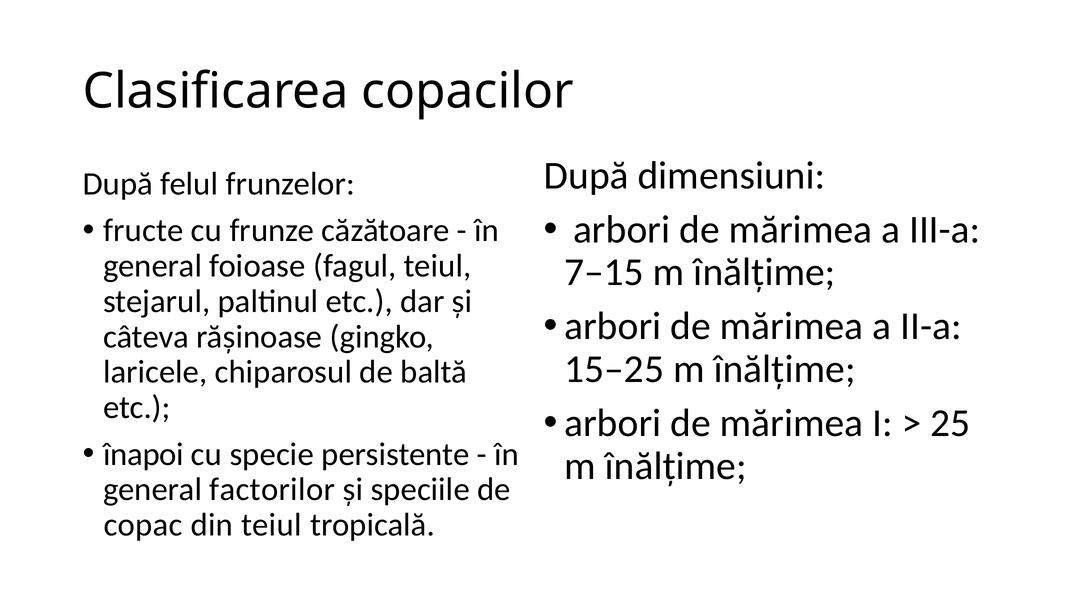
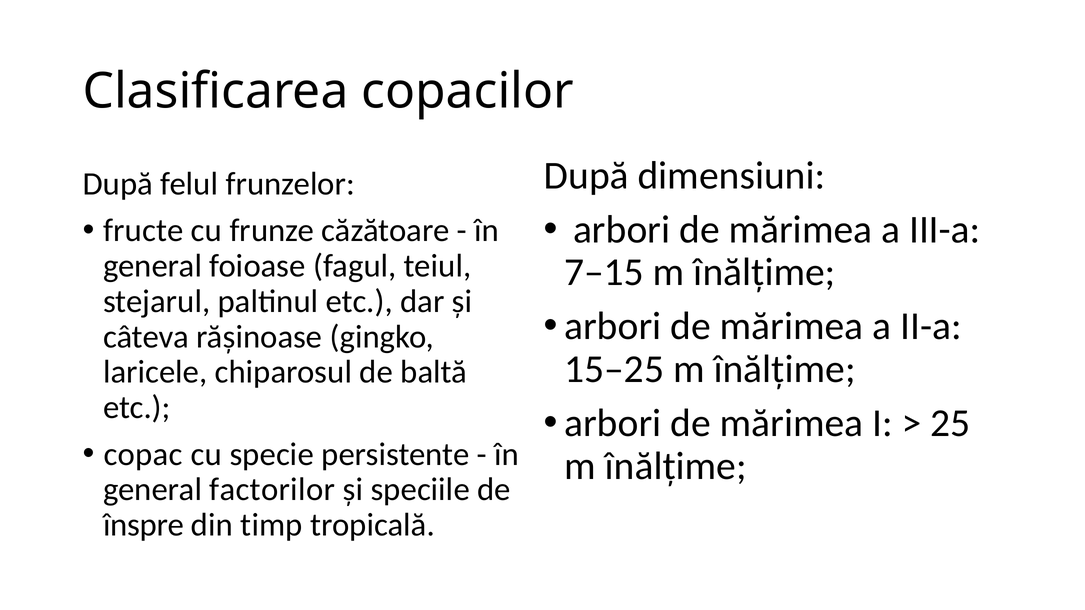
înapoi: înapoi -> copac (143, 454)
copac: copac -> înspre (143, 525)
din teiul: teiul -> timp (272, 525)
